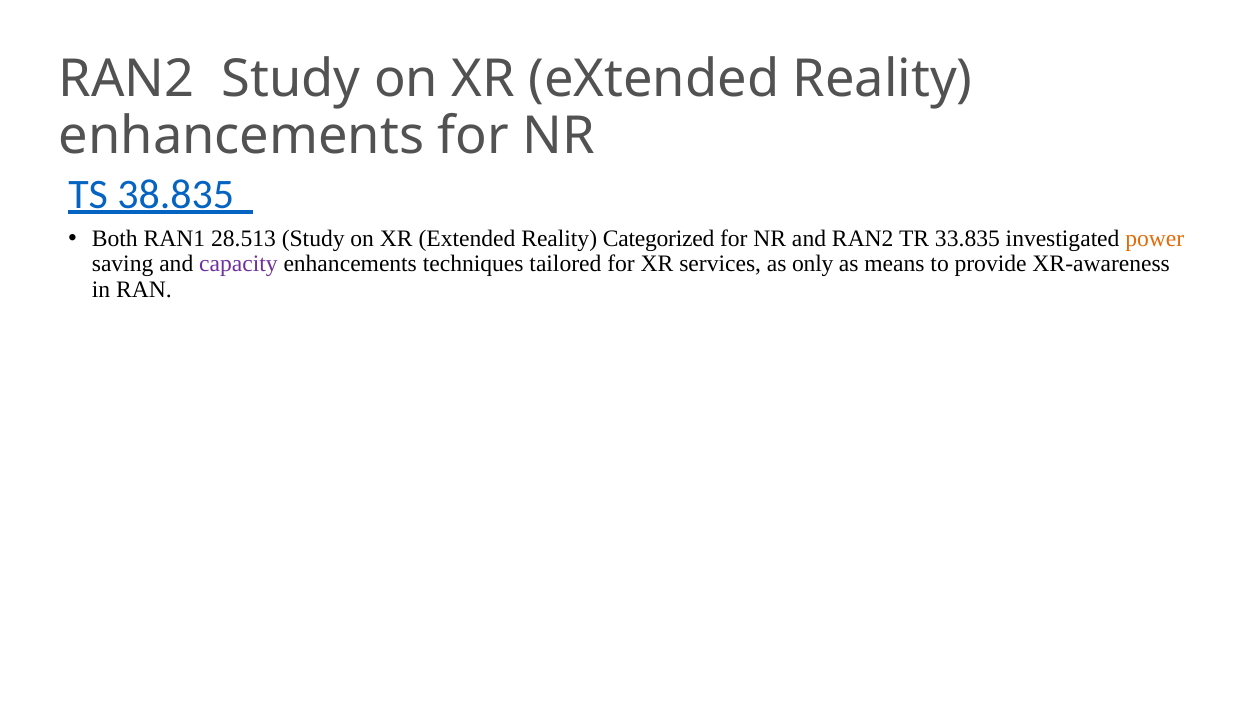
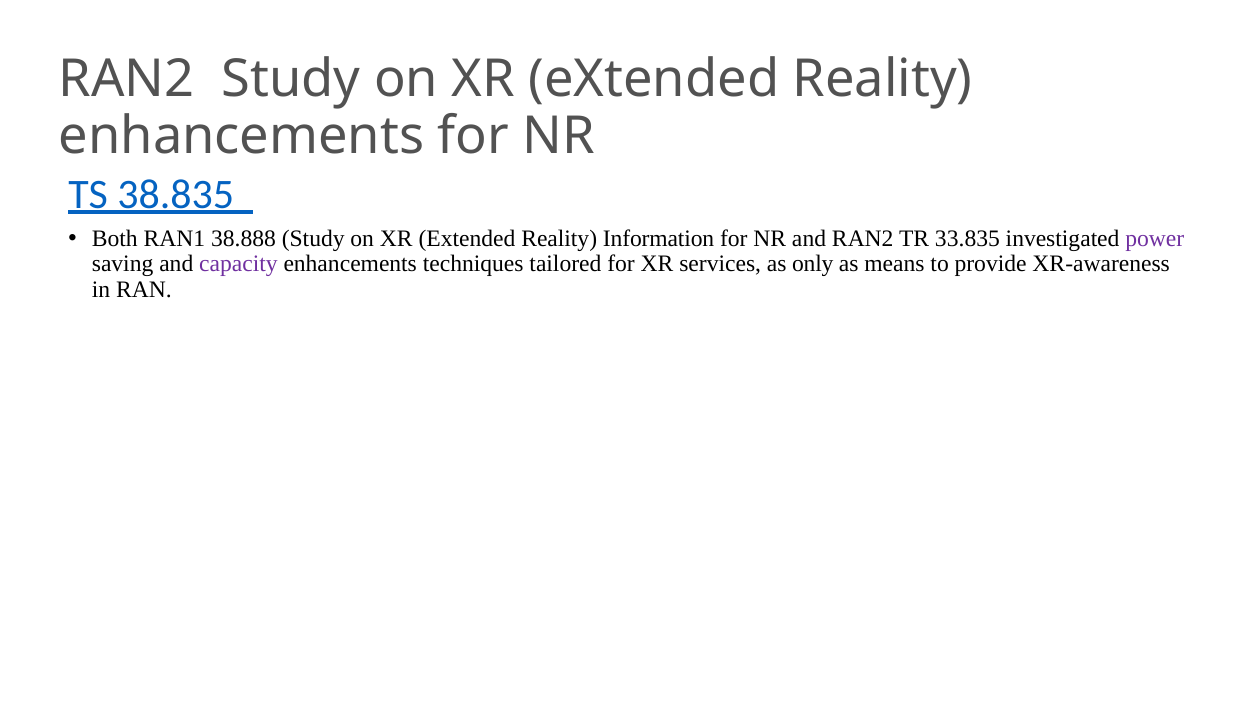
28.513: 28.513 -> 38.888 (243, 238)
Categorized: Categorized -> Information (659, 238)
power colour: orange -> purple (1155, 238)
